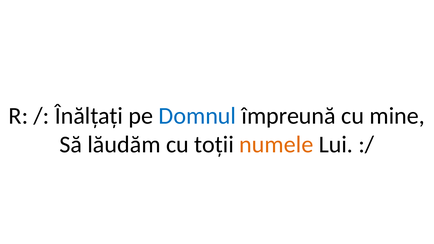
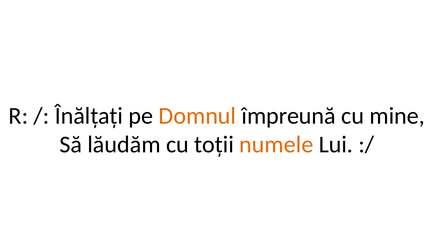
Domnul colour: blue -> orange (197, 116)
